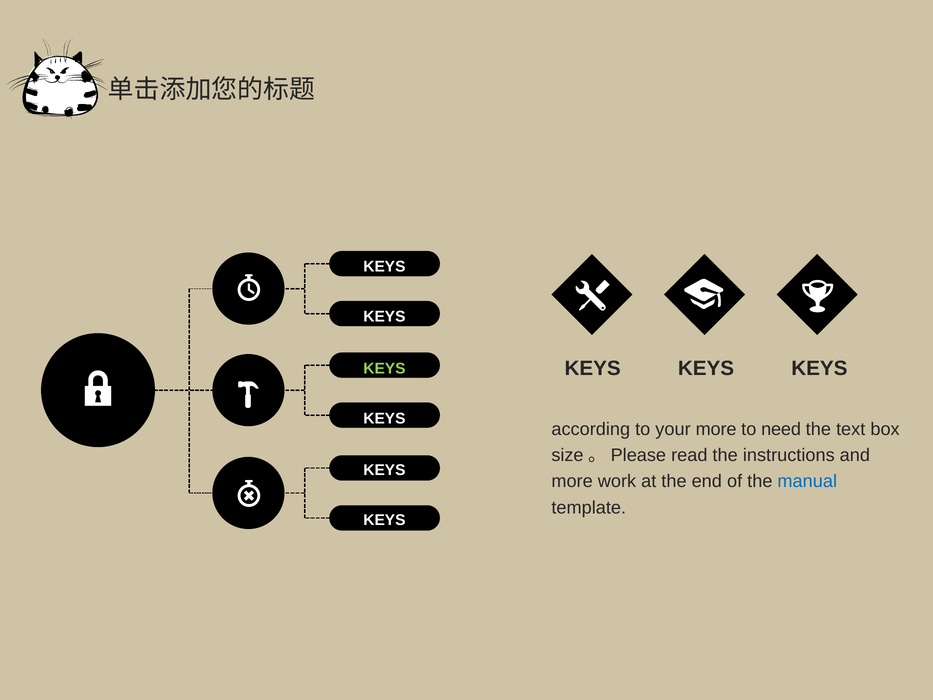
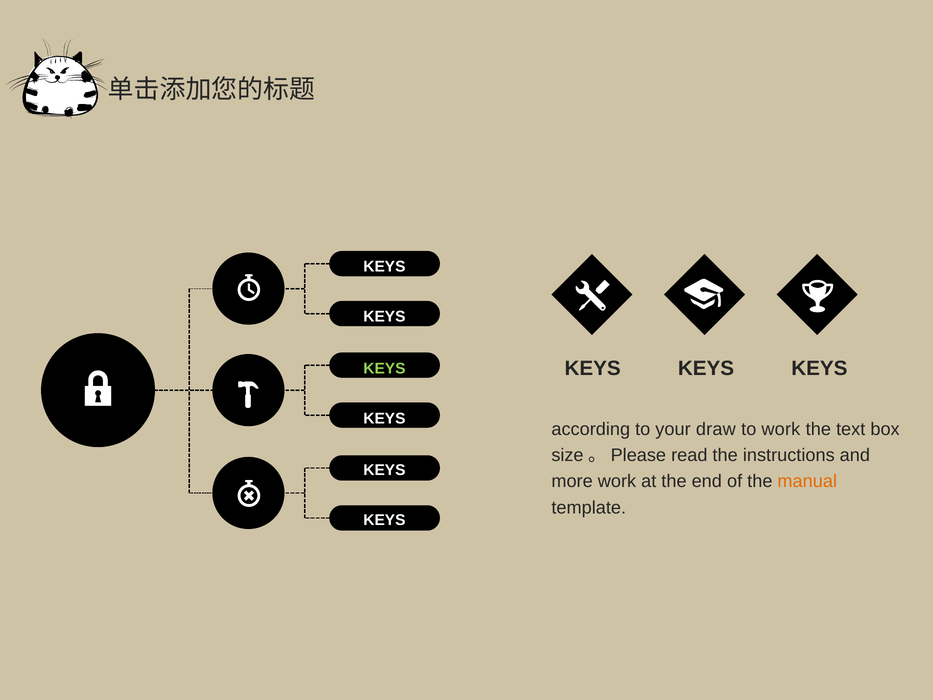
your more: more -> draw (716, 429)
to need: need -> work (781, 429)
manual colour: blue -> orange (807, 481)
